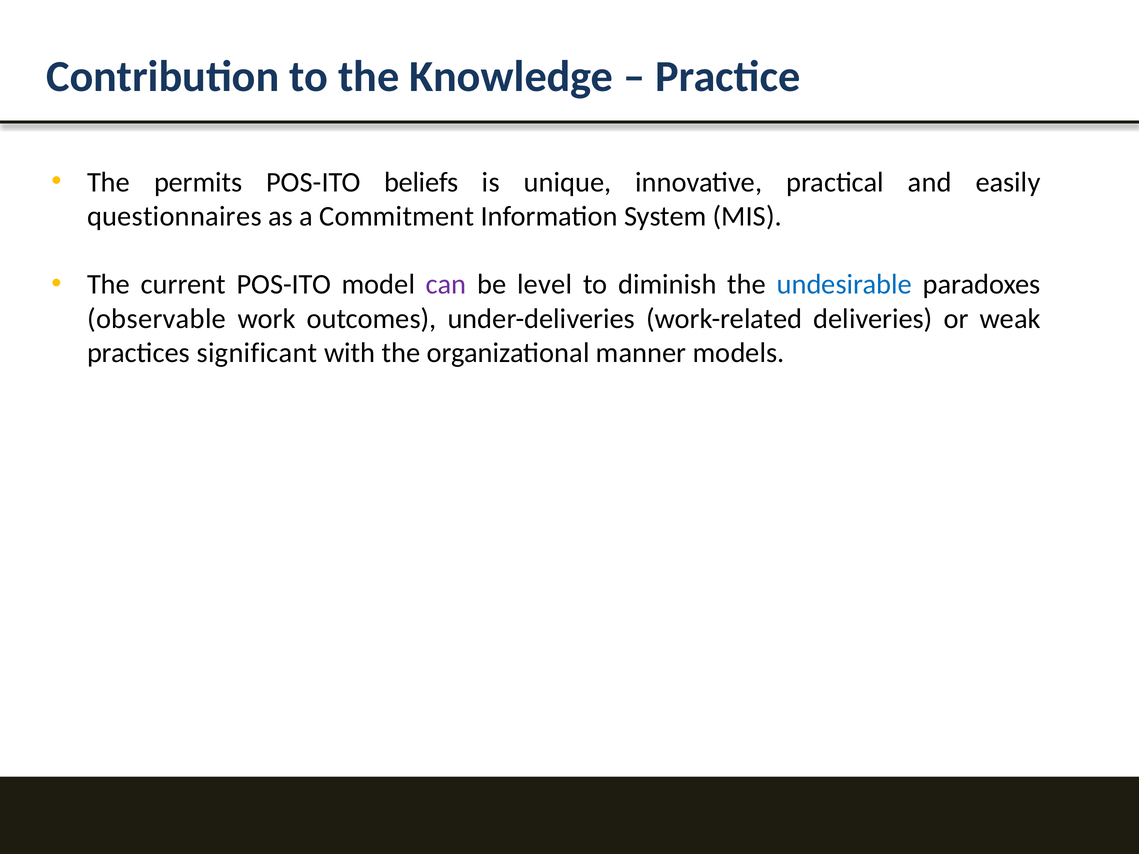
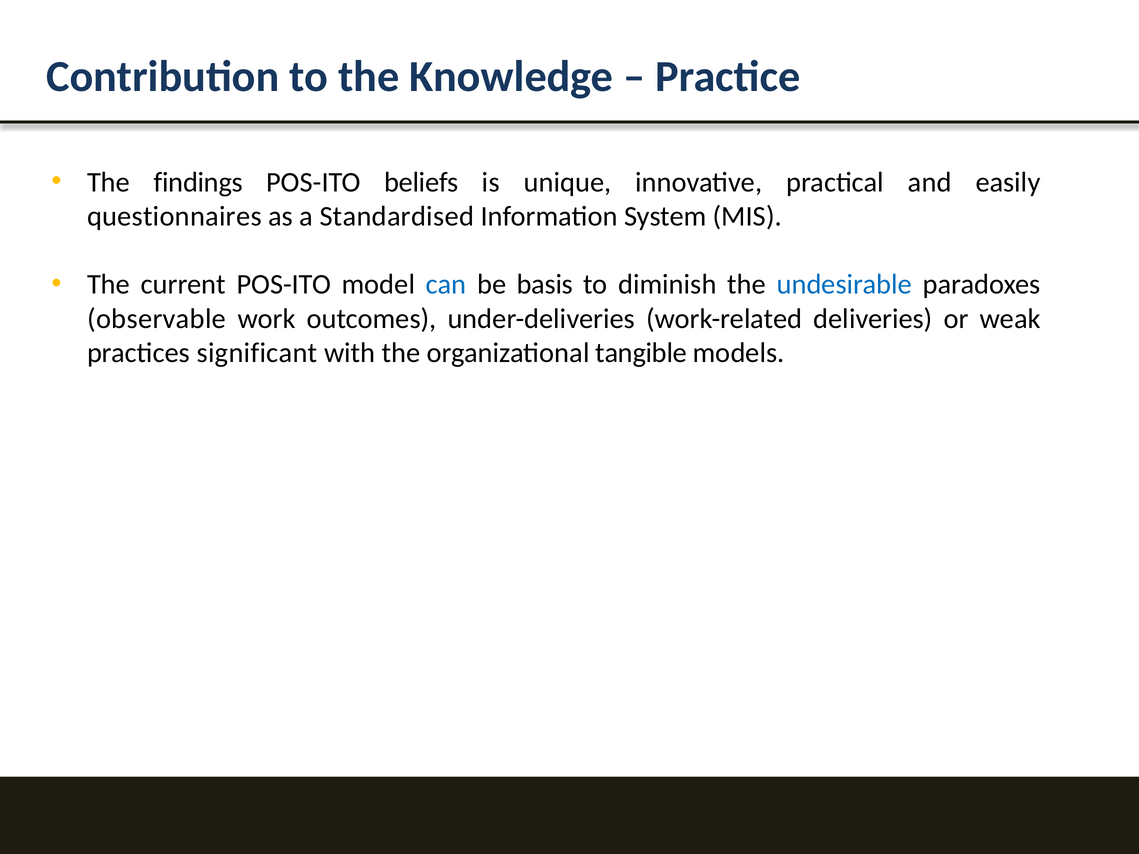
permits: permits -> findings (198, 182)
Commitment: Commitment -> Standardised (397, 216)
can colour: purple -> blue (446, 285)
level: level -> basis (545, 285)
manner: manner -> tangible (641, 353)
